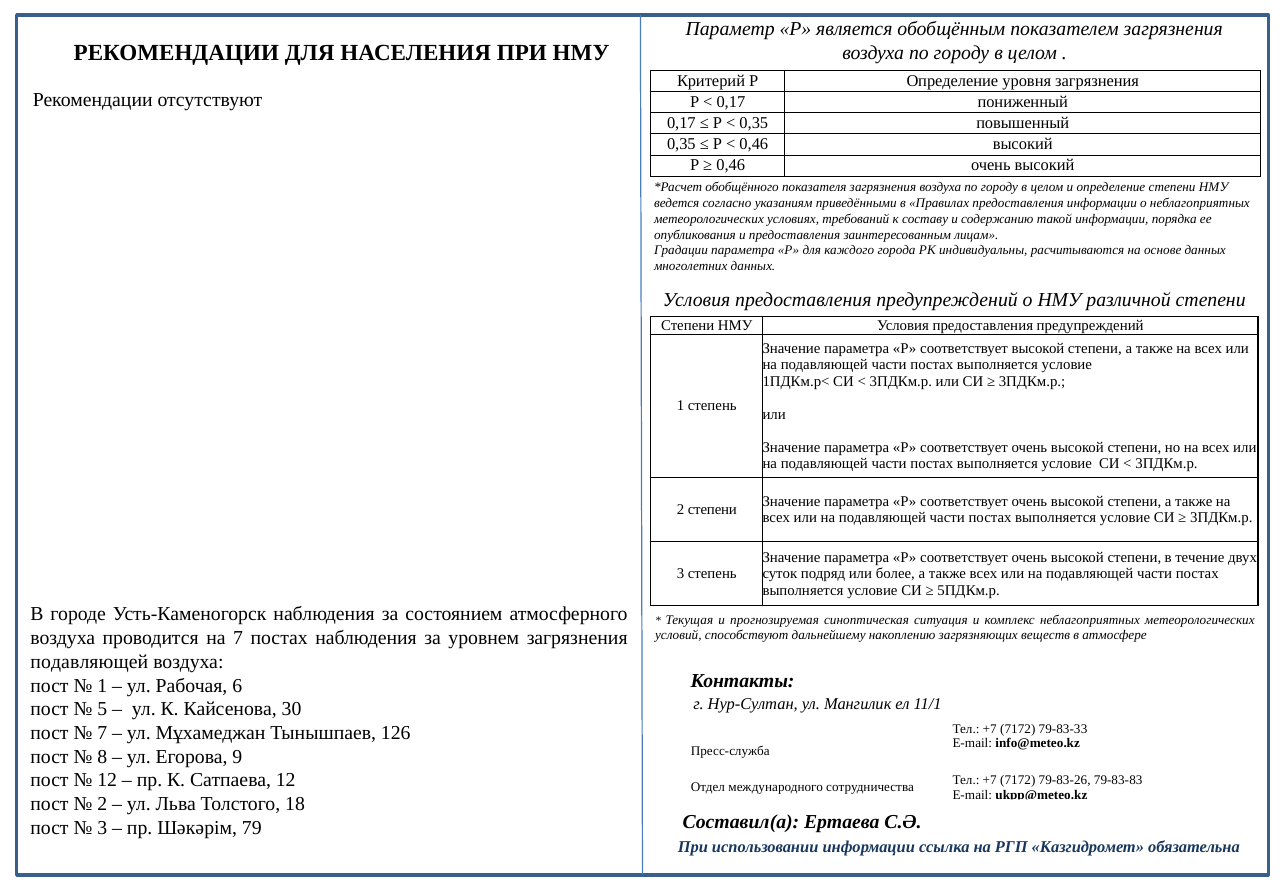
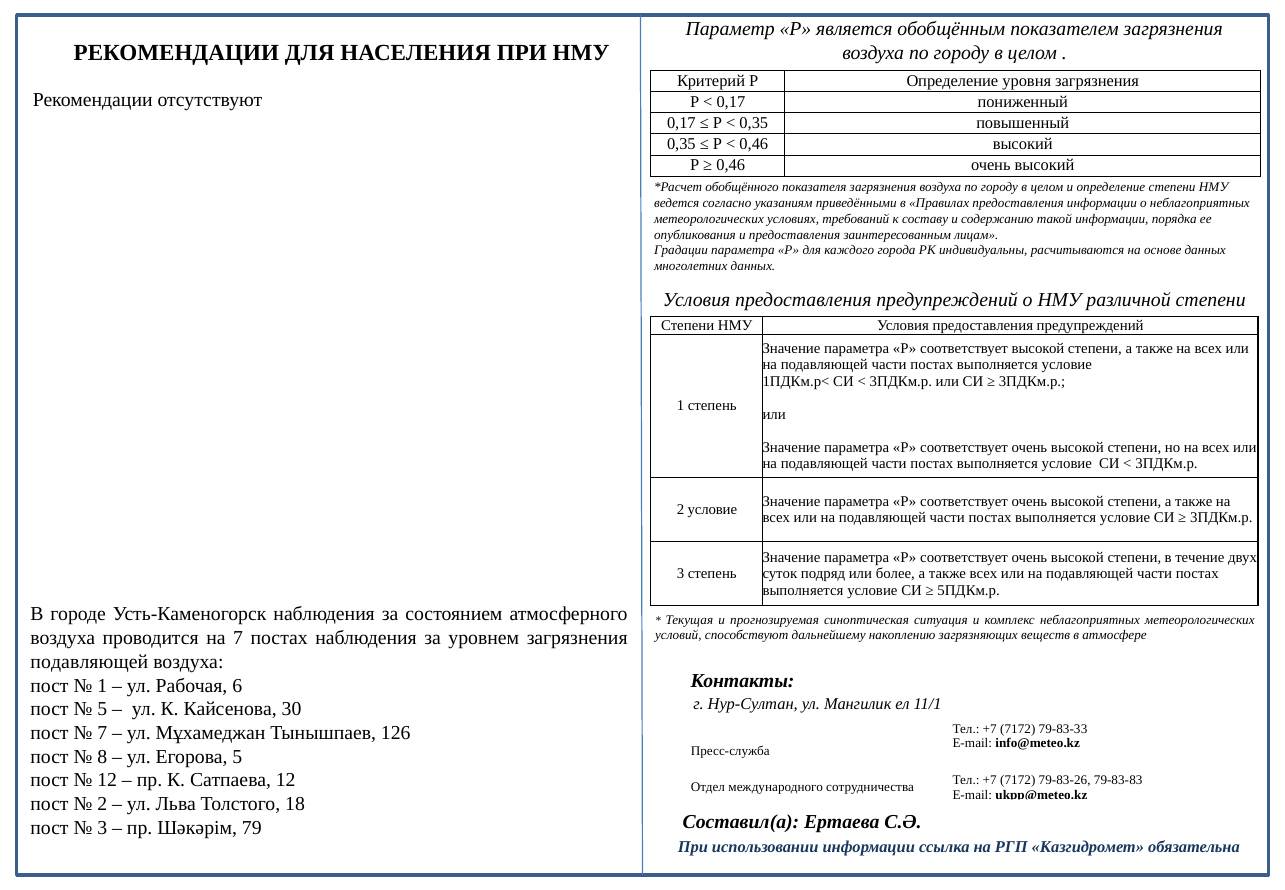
2 степени: степени -> условие (712, 509)
Егорова 9: 9 -> 5 (237, 756)
